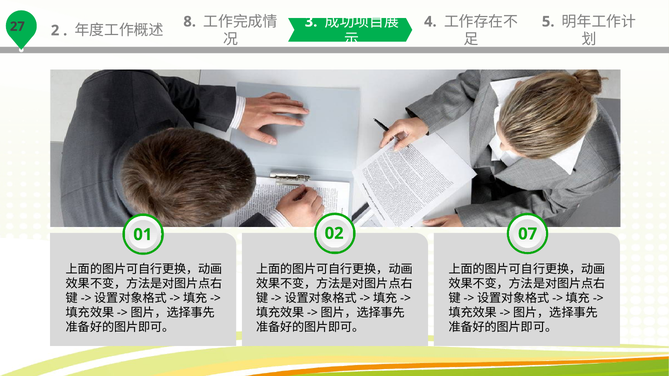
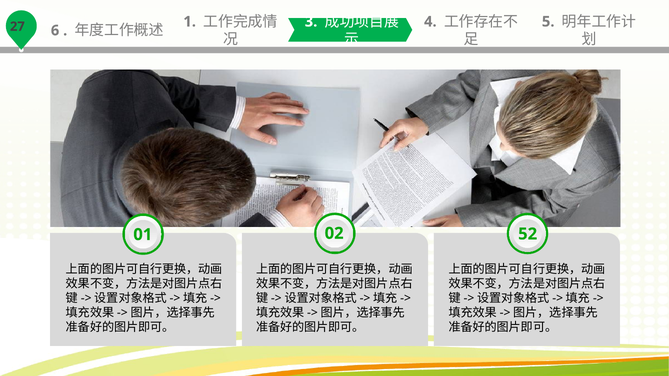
2: 2 -> 6 (55, 30)
8: 8 -> 1 (190, 22)
07: 07 -> 52 (528, 234)
